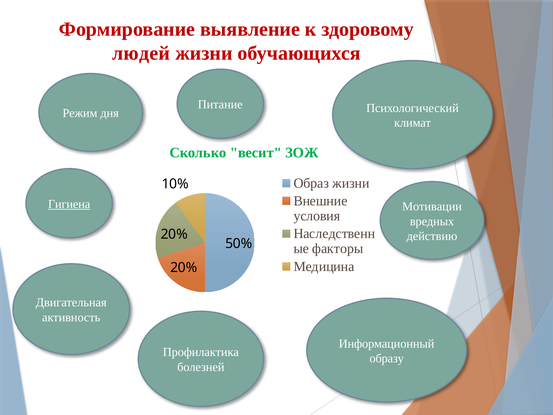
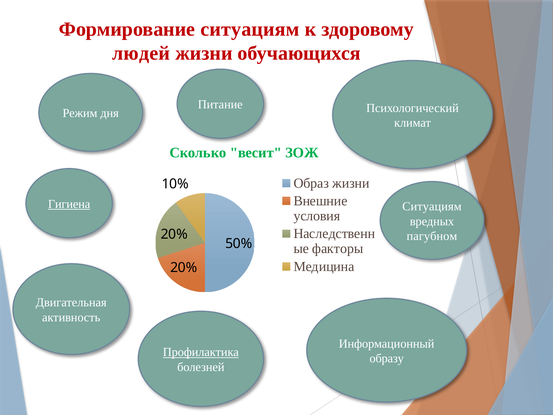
Формирование выявление: выявление -> ситуациям (250, 29)
Мотивации: Мотивации -> Ситуациям (432, 206)
действию: действию -> пагубном (432, 236)
Профилактика underline: none -> present (201, 352)
